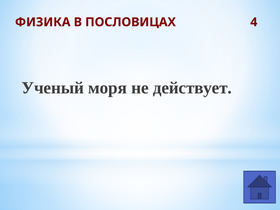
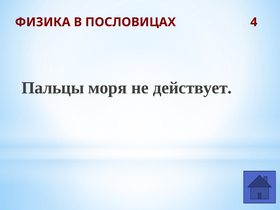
Ученый: Ученый -> Пальцы (53, 88)
